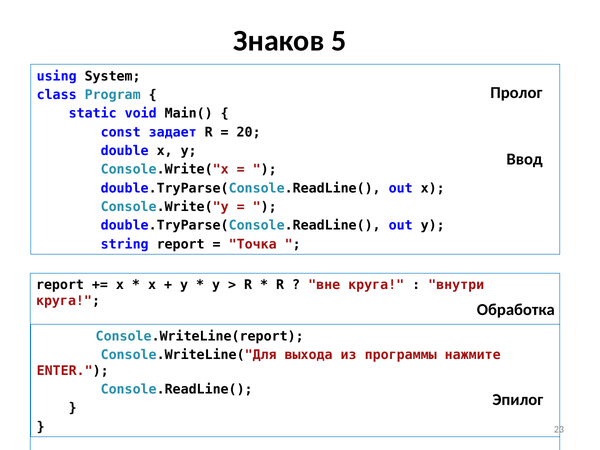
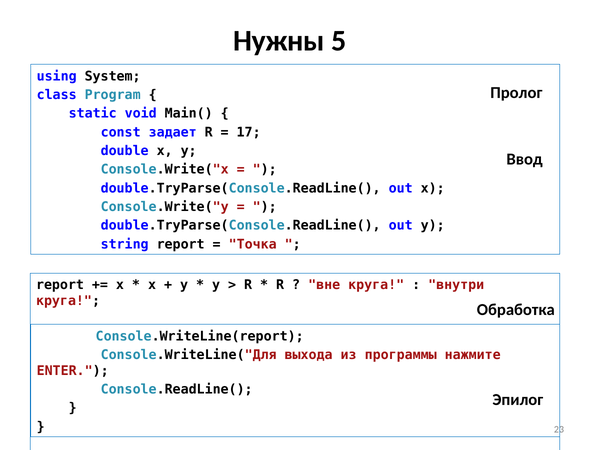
Знаков: Знаков -> Нужны (279, 41)
20: 20 -> 17 (249, 132)
